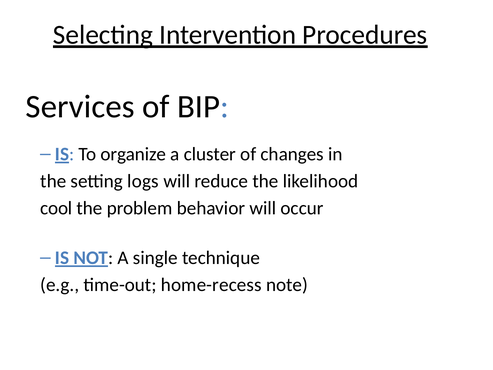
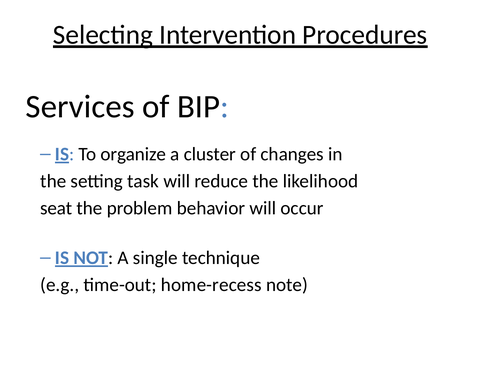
logs: logs -> task (143, 181)
cool: cool -> seat (56, 208)
